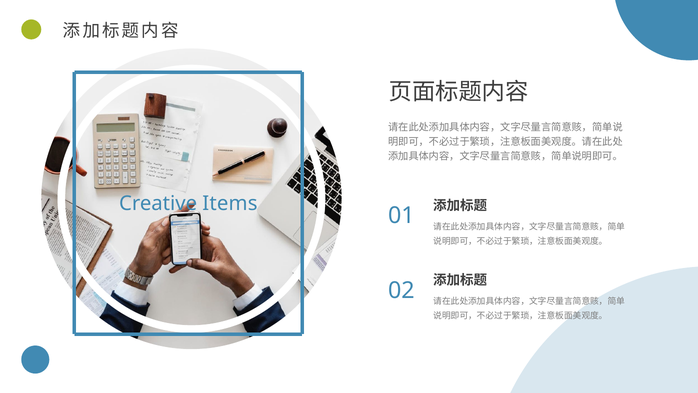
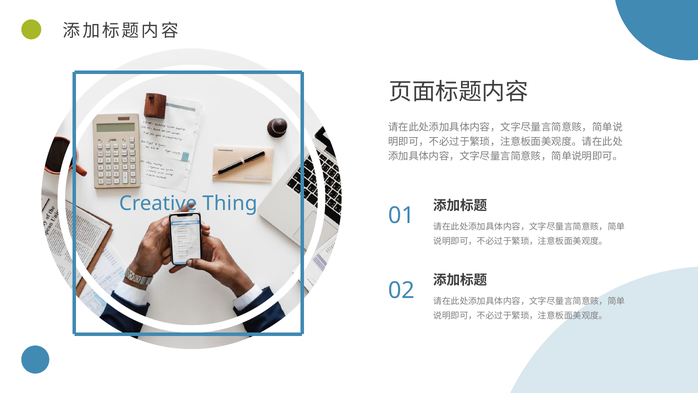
Items: Items -> Thing (230, 203)
